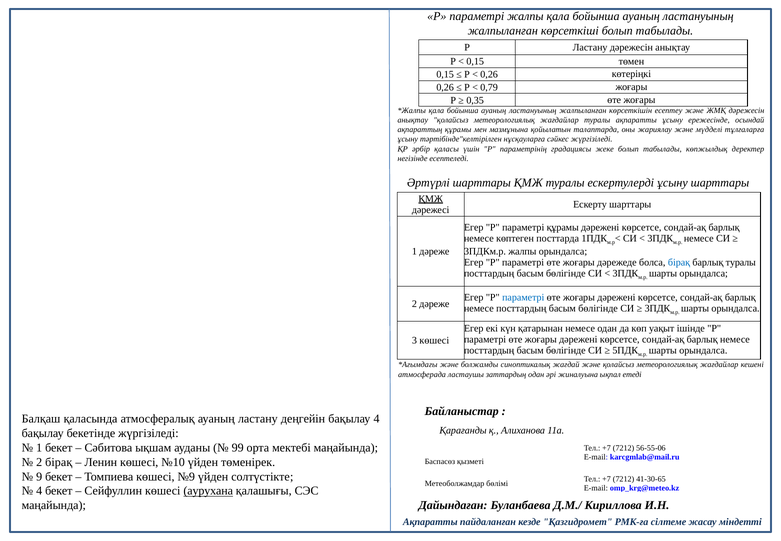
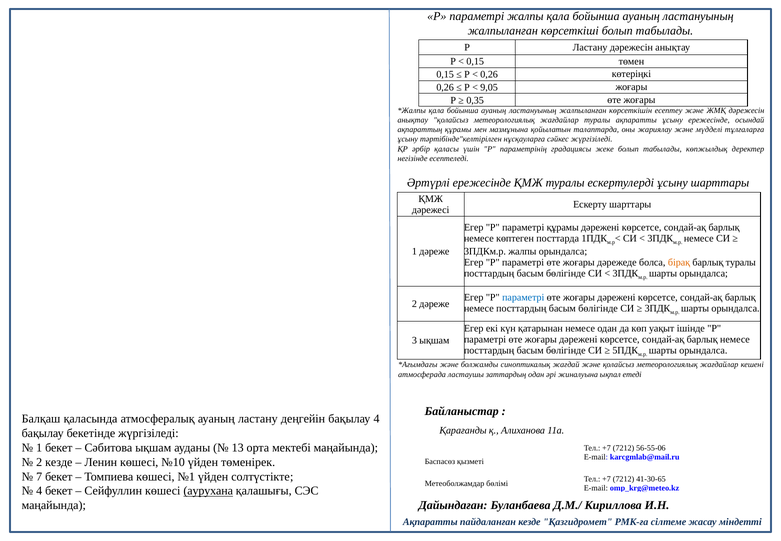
0,79: 0,79 -> 9,05 (489, 87)
Әртүрлі шарттары: шарттары -> ережесінде (482, 182)
ҚМЖ underline: present -> none (431, 199)
бірақ colour: blue -> orange (679, 262)
3 көшесі: көшесі -> ықшам (434, 340)
99: 99 -> 13 (238, 447)
2 бірақ: бірақ -> кезде (59, 462)
9: 9 -> 7 (39, 476)
№9: №9 -> №1 (186, 476)
